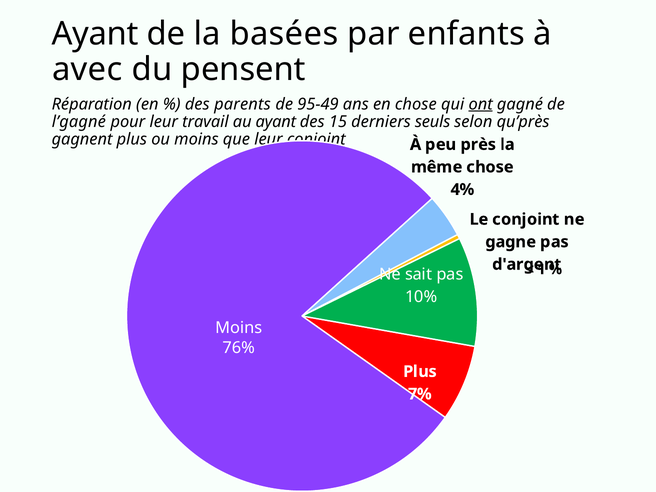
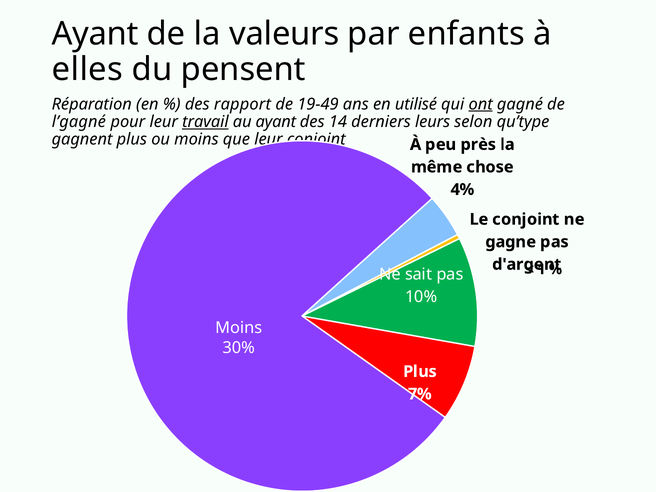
basées: basées -> valeurs (284, 34)
avec: avec -> elles (87, 69)
parents: parents -> rapport (242, 104)
95-49: 95-49 -> 19-49 (318, 104)
en chose: chose -> utilisé (416, 104)
travail underline: none -> present (205, 122)
15: 15 -> 14 (338, 122)
seuls: seuls -> leurs (433, 122)
qu’près: qu’près -> qu’type (523, 122)
76%: 76% -> 30% (239, 348)
